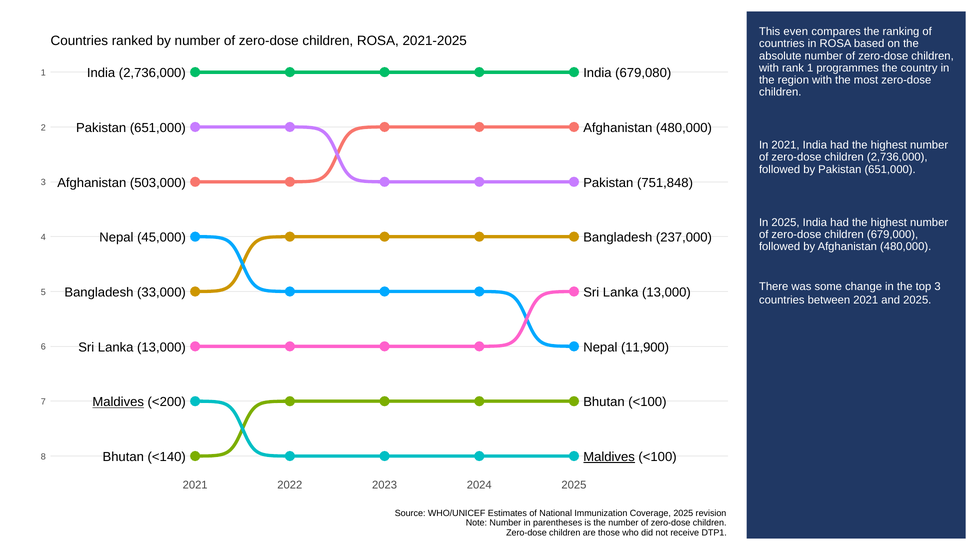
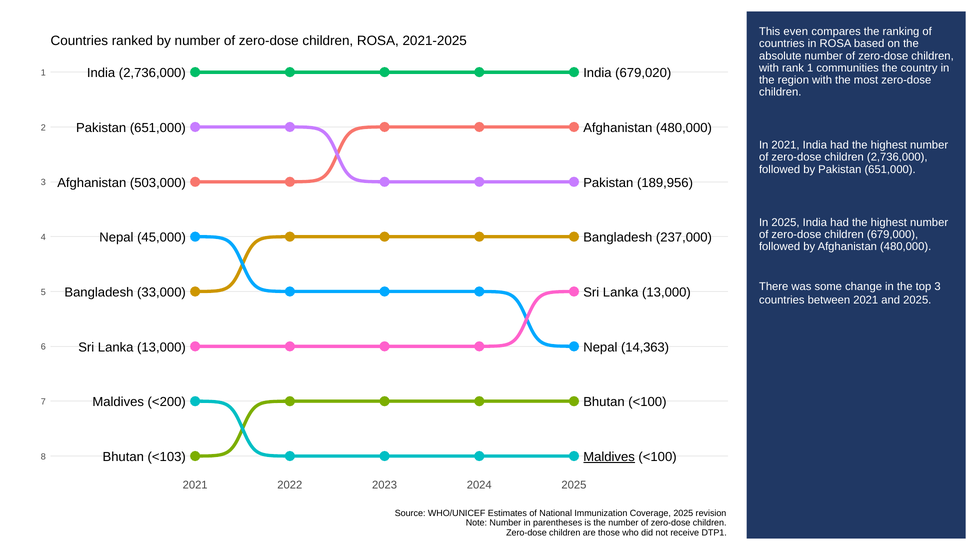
programmes: programmes -> communities (848, 68)
679,080: 679,080 -> 679,020 (643, 73)
751,848: 751,848 -> 189,956 (665, 183)
11,900: 11,900 -> 14,363 (645, 347)
Maldives underline: present -> none (118, 402)
<140: <140 -> <103 (167, 457)
